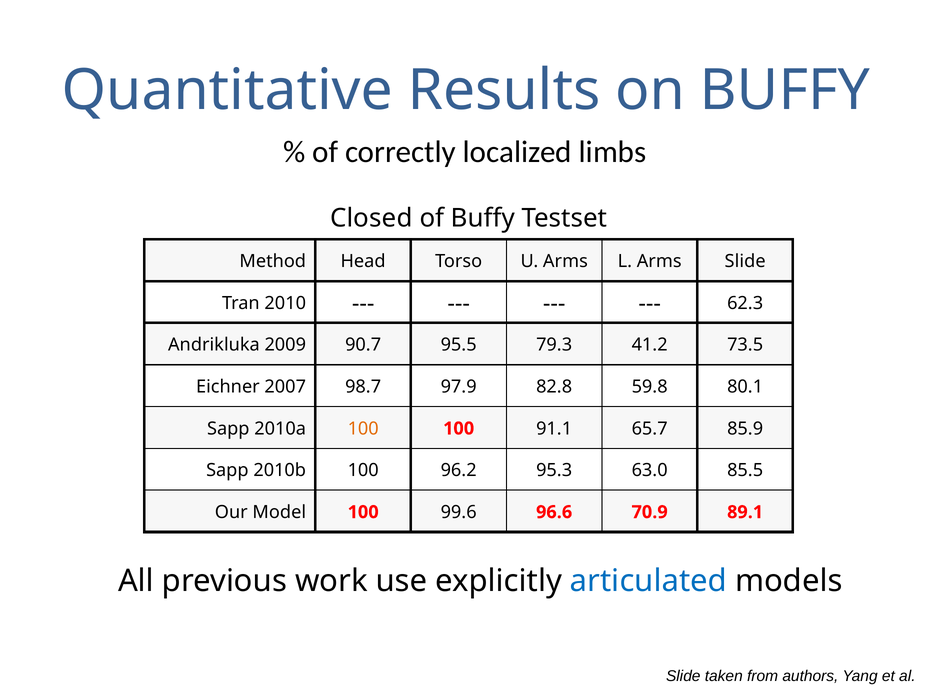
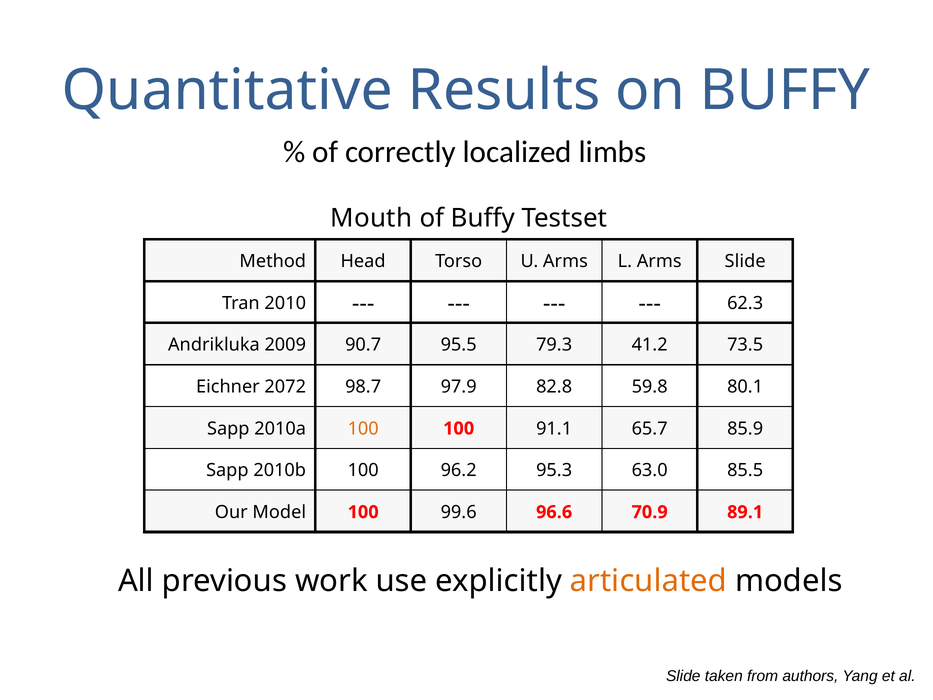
Closed: Closed -> Mouth (371, 218)
2007: 2007 -> 2072 (285, 387)
articulated colour: blue -> orange (648, 581)
